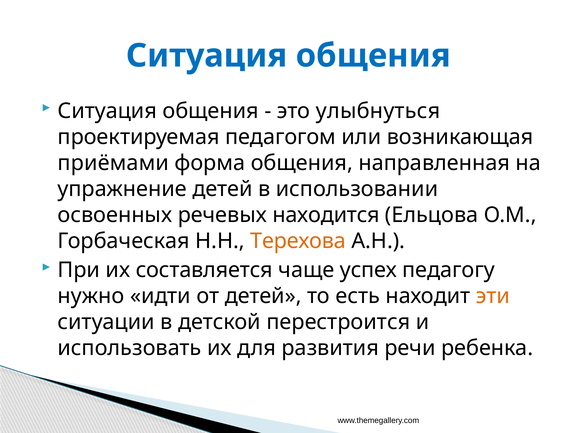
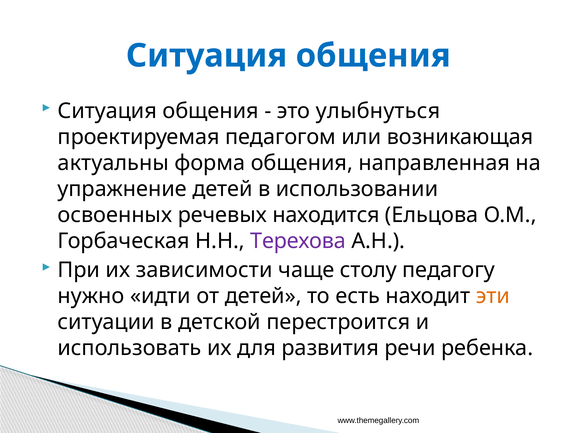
приёмами: приёмами -> актуальны (113, 163)
Терехова colour: orange -> purple (298, 241)
составляется: составляется -> зависимости (204, 270)
успех: успех -> столу (368, 270)
